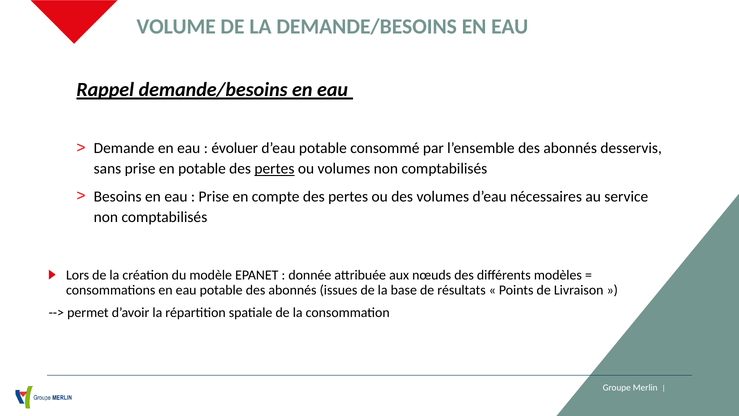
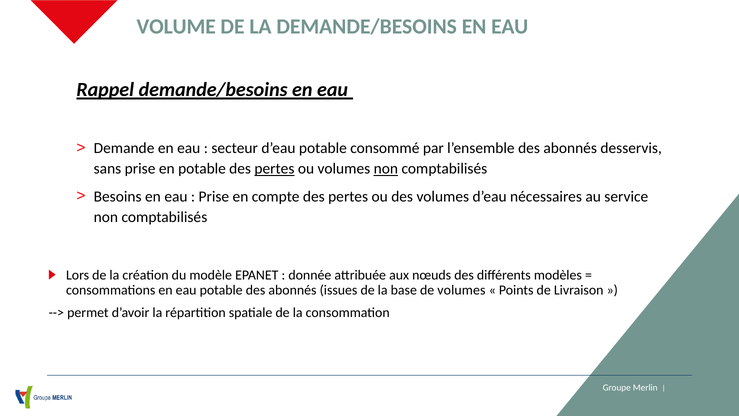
évoluer: évoluer -> secteur (235, 148)
non underline: none -> present (386, 169)
de résultats: résultats -> volumes (461, 290)
